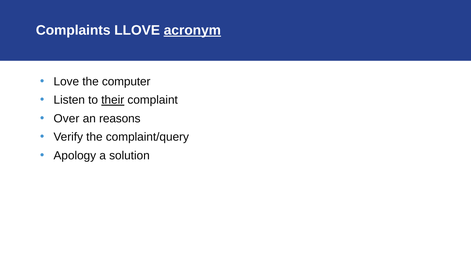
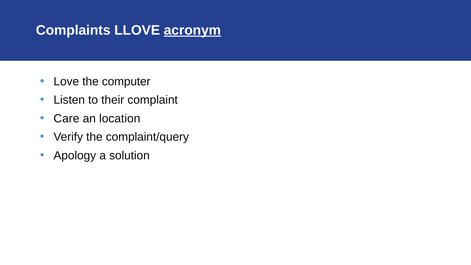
their underline: present -> none (113, 100)
Over: Over -> Care (66, 119)
reasons: reasons -> location (120, 119)
